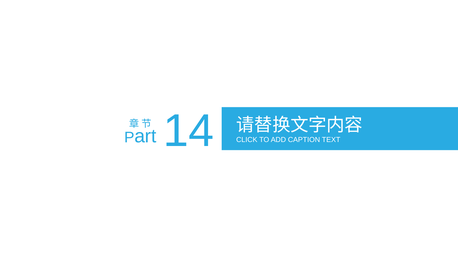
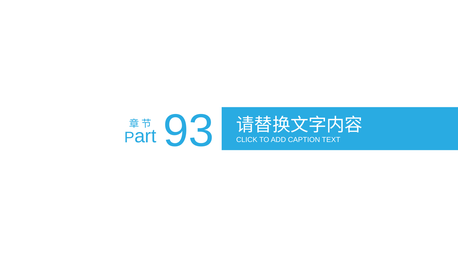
14: 14 -> 93 (189, 131)
